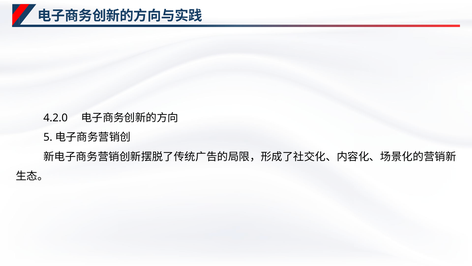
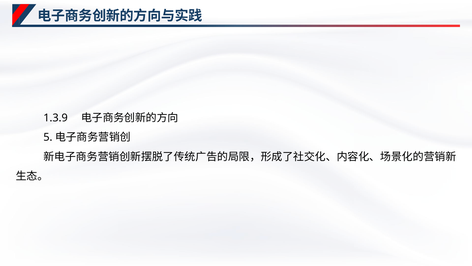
4.2.0: 4.2.0 -> 1.3.9 (56, 118)
